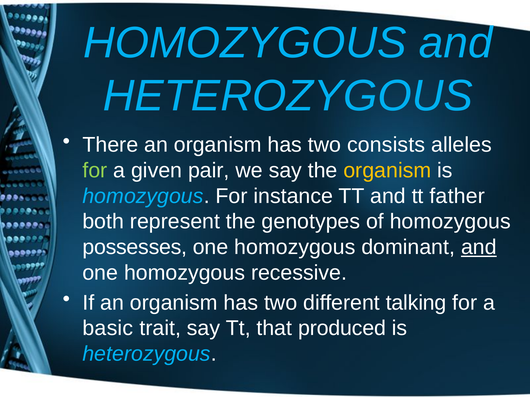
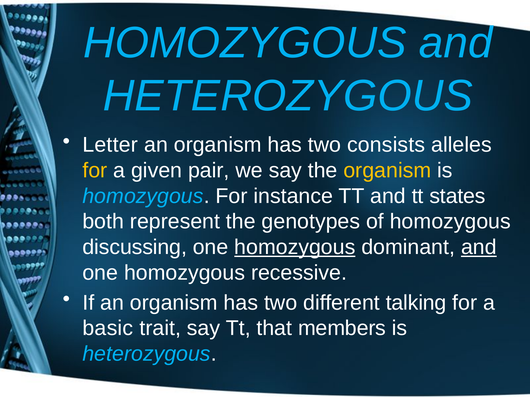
There: There -> Letter (110, 145)
for colour: light green -> yellow (95, 171)
father: father -> states (457, 196)
possesses: possesses -> discussing (135, 248)
homozygous underline: none -> present (295, 248)
produced: produced -> members (342, 329)
